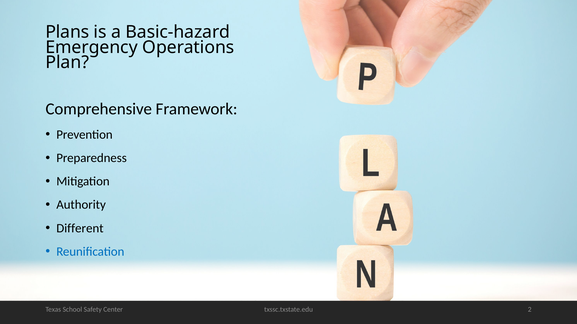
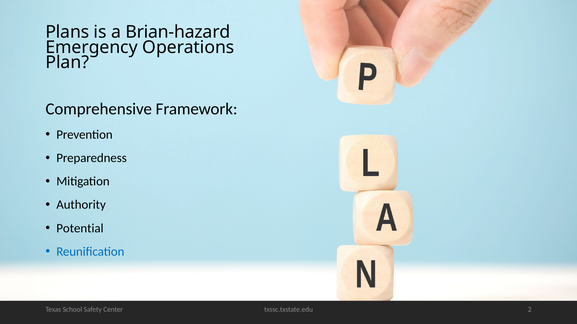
Basic-hazard: Basic-hazard -> Brian-hazard (178, 32)
Different: Different -> Potential (80, 229)
